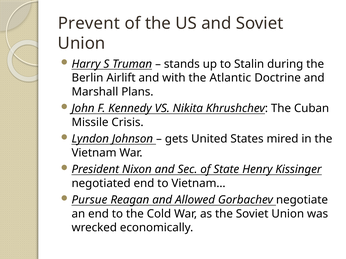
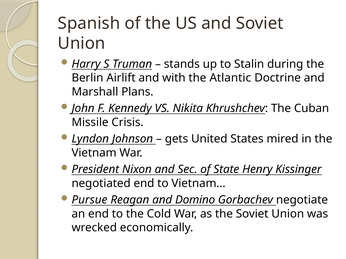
Prevent: Prevent -> Spanish (89, 23)
Allowed: Allowed -> Domino (195, 200)
